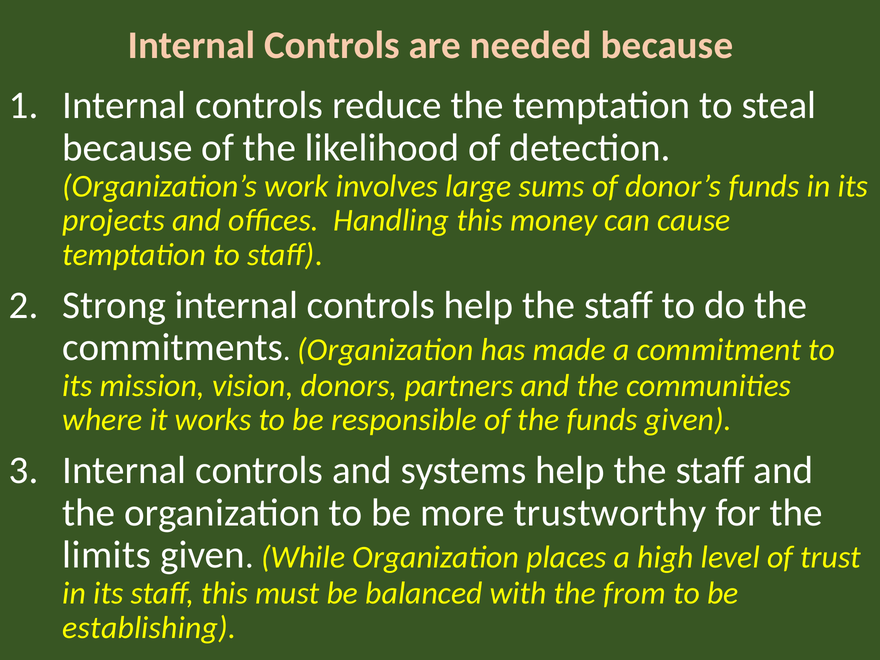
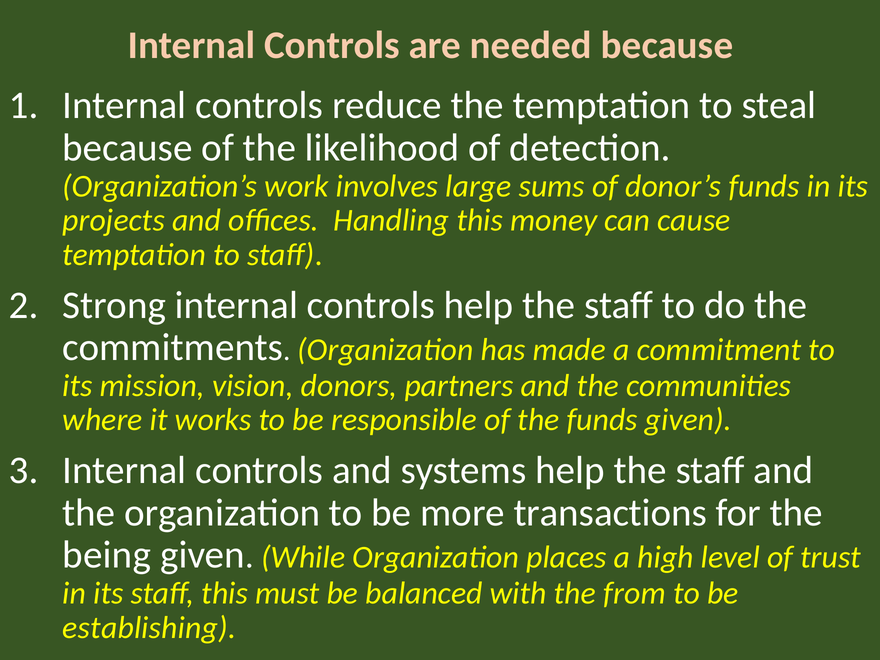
trustworthy: trustworthy -> transactions (610, 513)
limits: limits -> being (107, 555)
